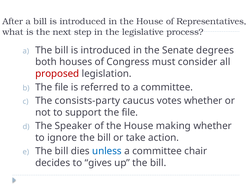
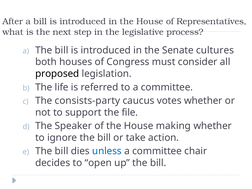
degrees: degrees -> cultures (215, 50)
proposed colour: red -> black (57, 74)
file: file -> life (62, 87)
gives: gives -> open (98, 163)
